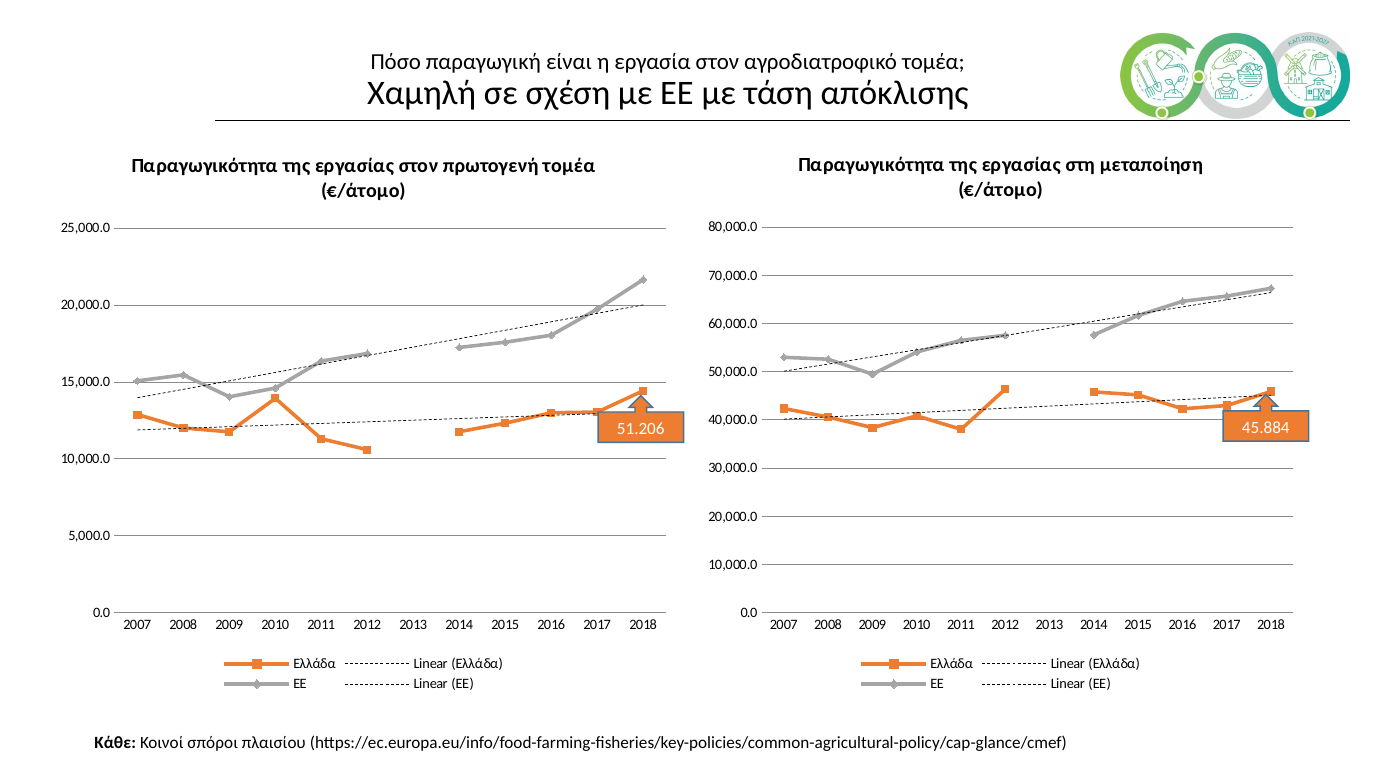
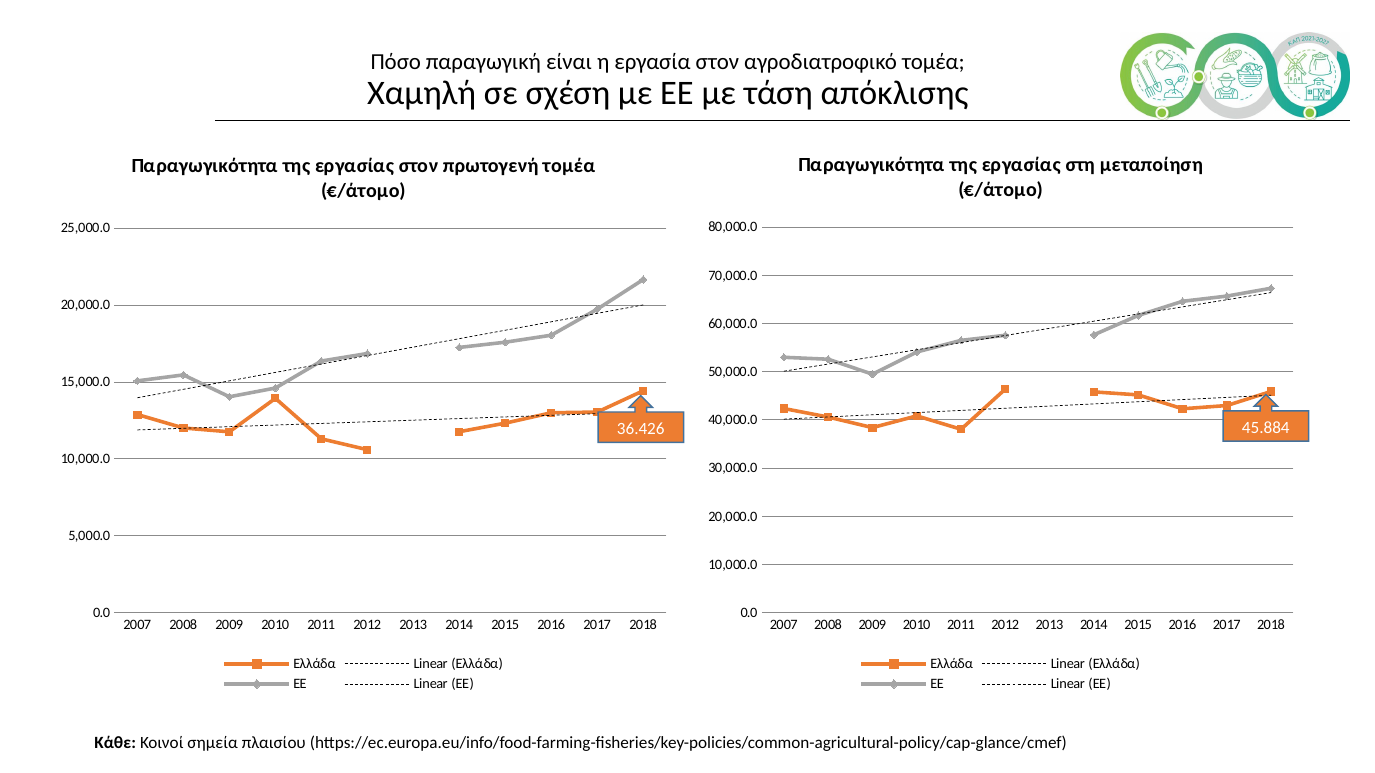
51.206: 51.206 -> 36.426 (641, 429)
σπόροι: σπόροι -> σημεία (213, 743)
